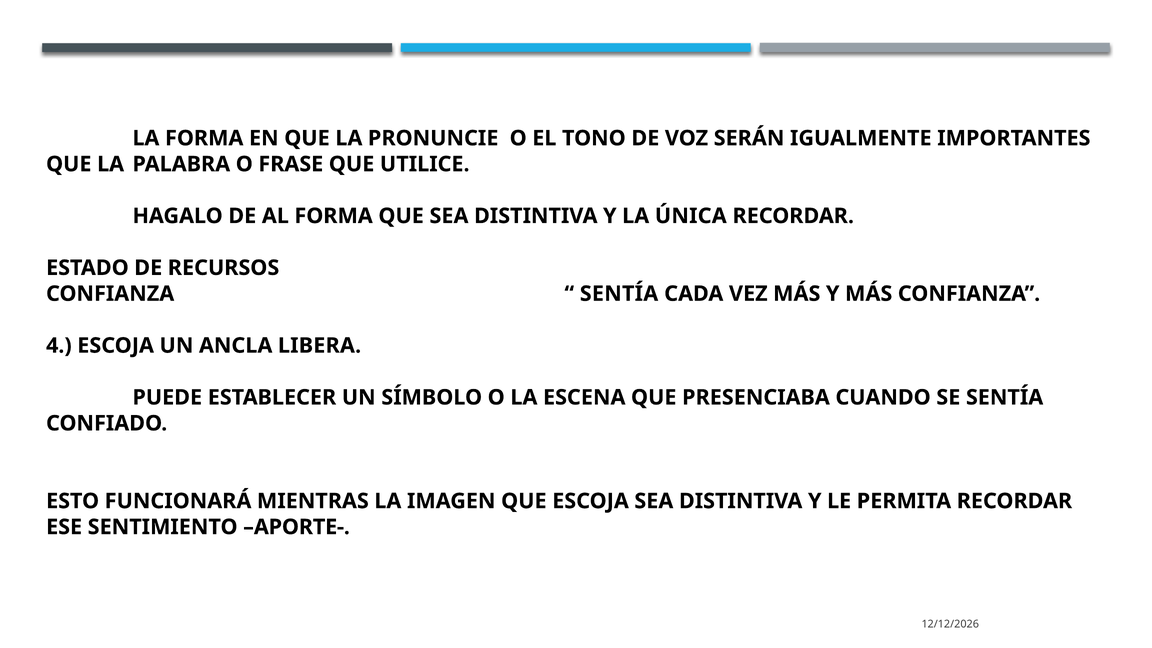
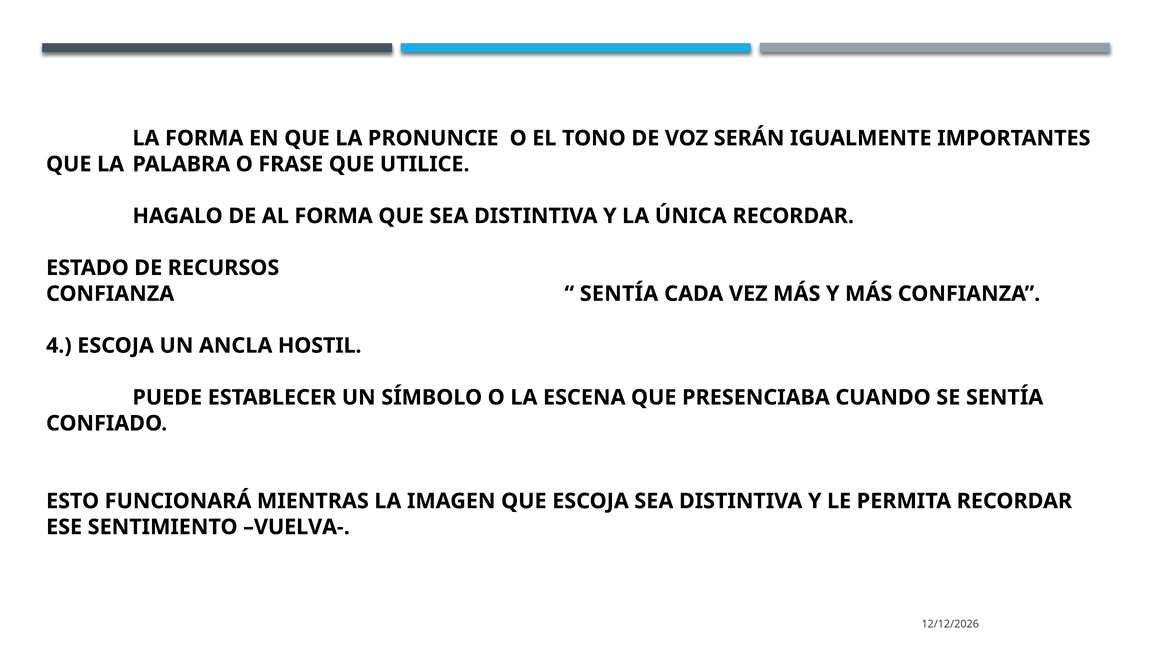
LIBERA: LIBERA -> HOSTIL (320, 346)
APORTE-: APORTE- -> VUELVA- (297, 527)
